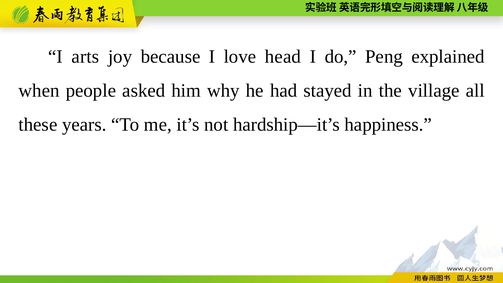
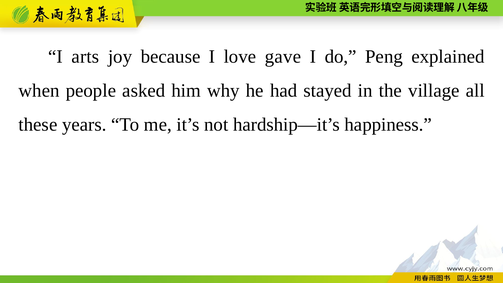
head: head -> gave (283, 57)
